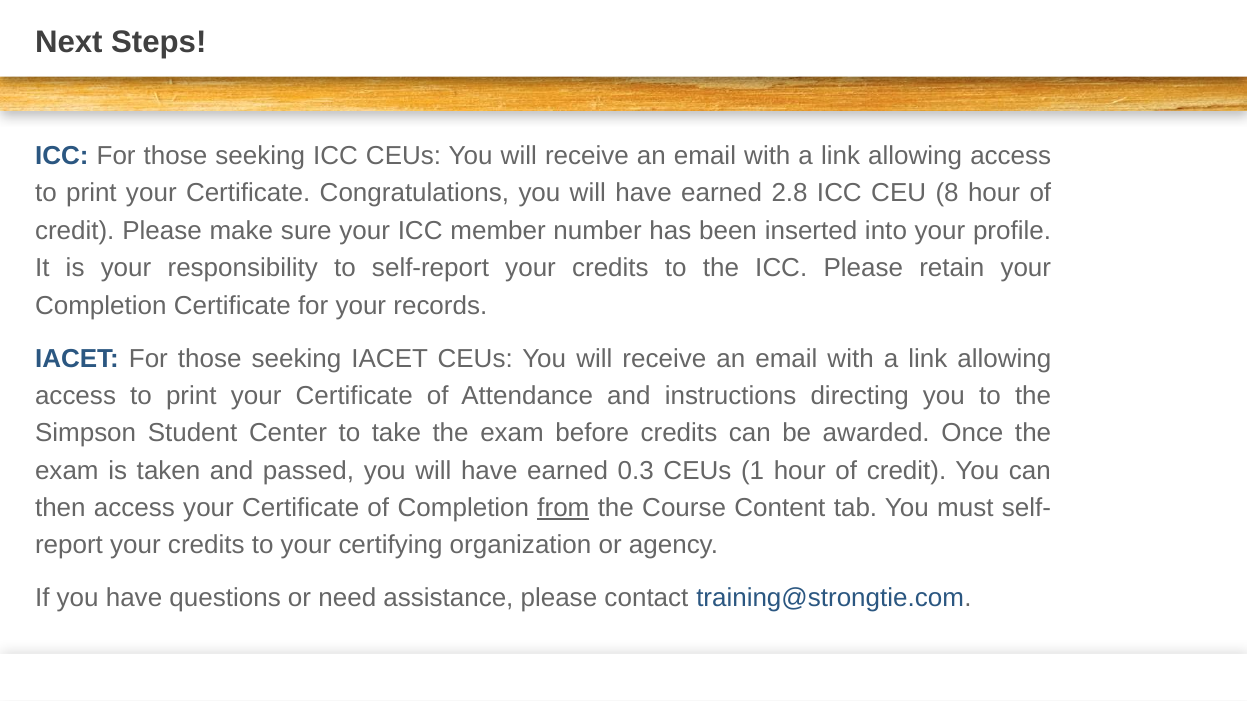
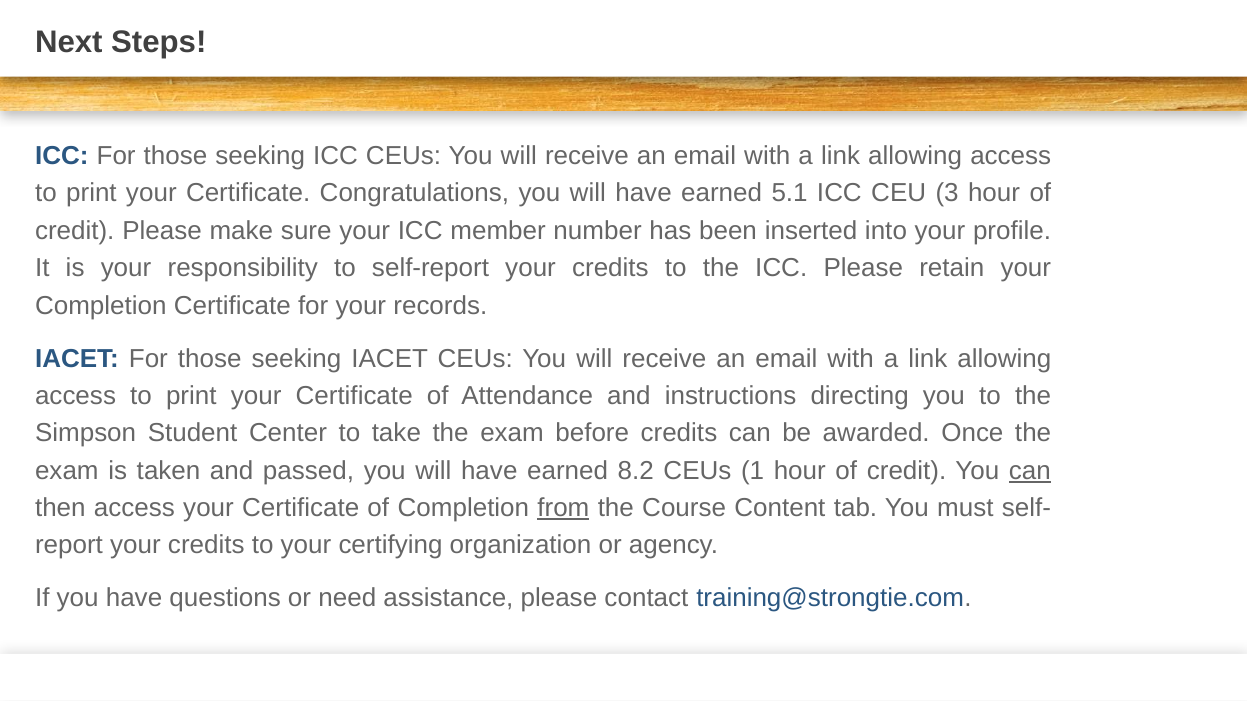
2.8: 2.8 -> 5.1 (790, 193)
8: 8 -> 3 (947, 193)
0.3: 0.3 -> 8.2 (636, 471)
can underline: none -> present (1030, 471)
